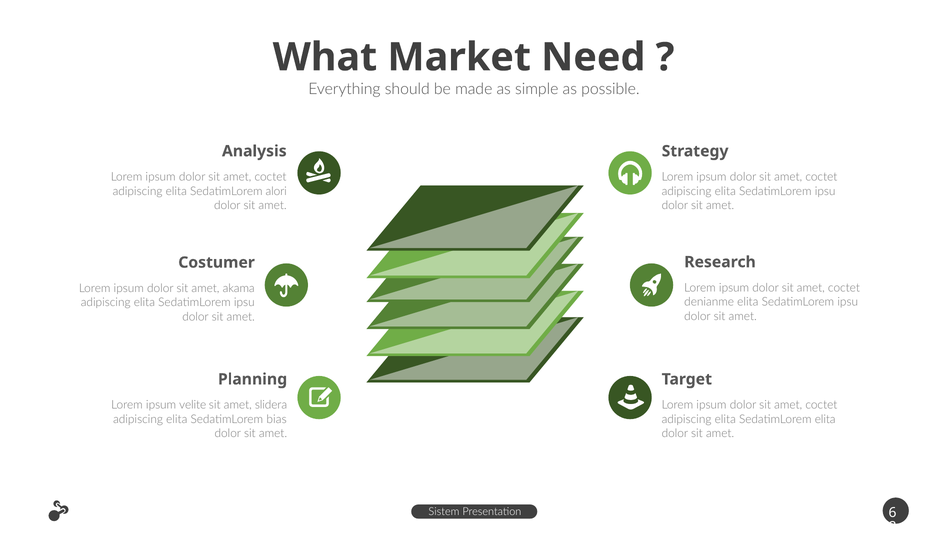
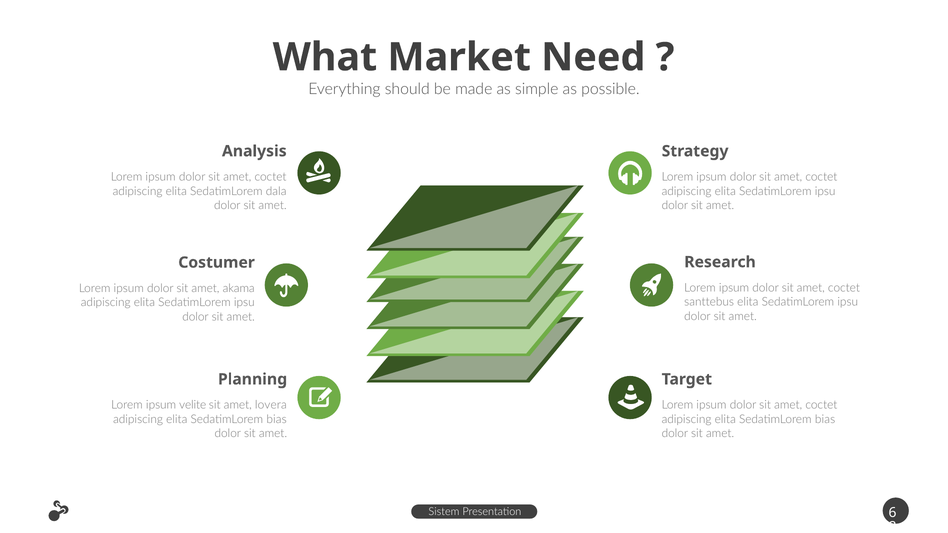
alori: alori -> dala (276, 191)
denianme: denianme -> santtebus (709, 302)
slidera: slidera -> lovera (271, 405)
elita: elita -> bias (825, 419)
